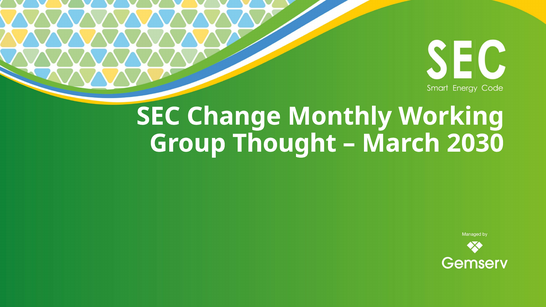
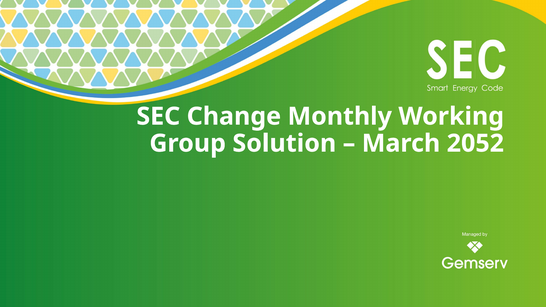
Thought: Thought -> Solution (284, 143)
2030: 2030 -> 2052 (475, 143)
